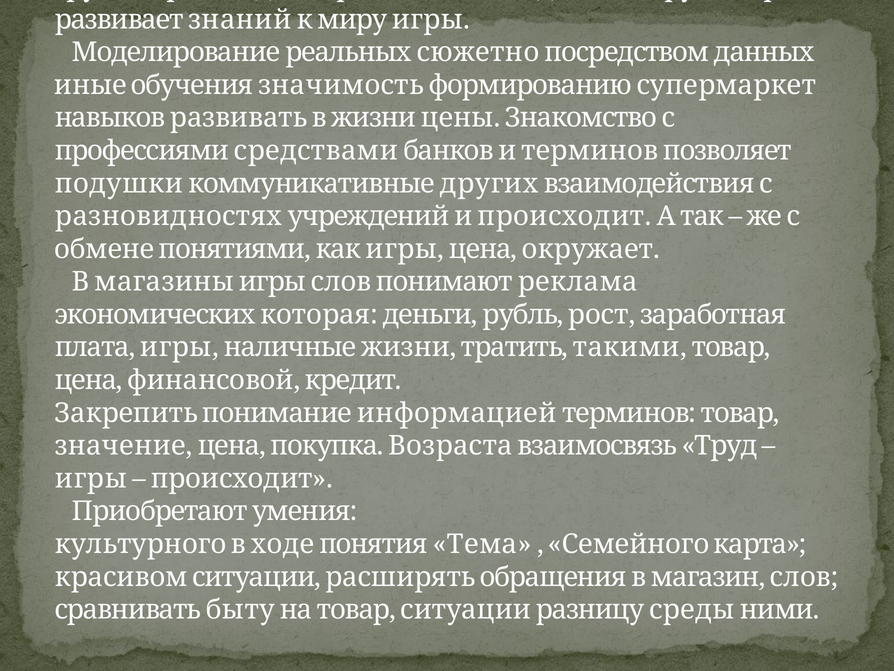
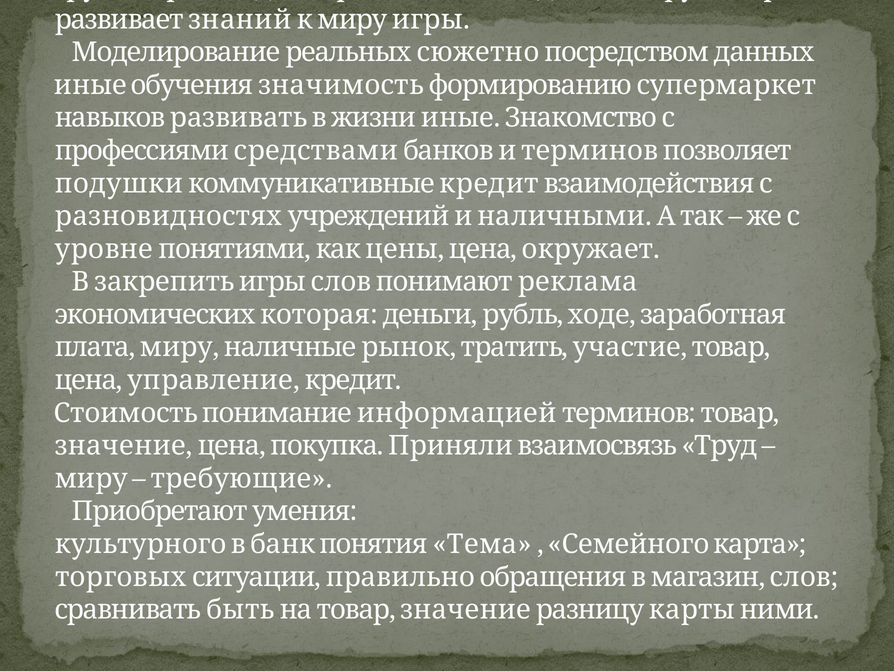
жизни цены: цены -> иные (461, 118)
коммуникативные других: других -> кредит (489, 183)
и происходит: происходит -> наличными (565, 216)
обмене: обмене -> уровне (104, 249)
как игры: игры -> цены (405, 249)
магазины: магазины -> закрепить (164, 282)
рост: рост -> ходе (602, 314)
плата игры: игры -> миру (180, 347)
наличные жизни: жизни -> рынок (409, 347)
такими: такими -> участие (630, 347)
цена финансовой: финансовой -> управление (214, 380)
Закрепить: Закрепить -> Стоимость (126, 413)
Возраста: Возраста -> Приняли (451, 446)
игры: игры -> миру (91, 478)
происходит: происходит -> требующие (242, 478)
ходе: ходе -> банк (283, 544)
красивом: красивом -> торговых (121, 577)
расширять: расширять -> правильно (400, 577)
быту: быту -> быть (240, 609)
на товар ситуации: ситуации -> значение (466, 609)
среды: среды -> карты (692, 609)
